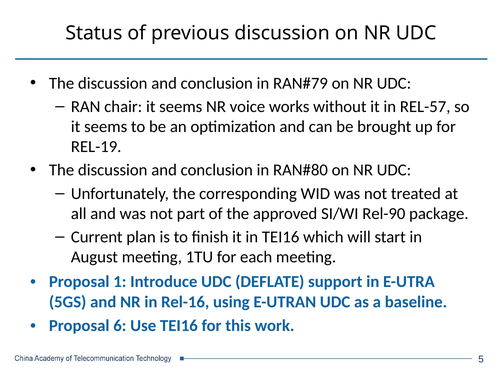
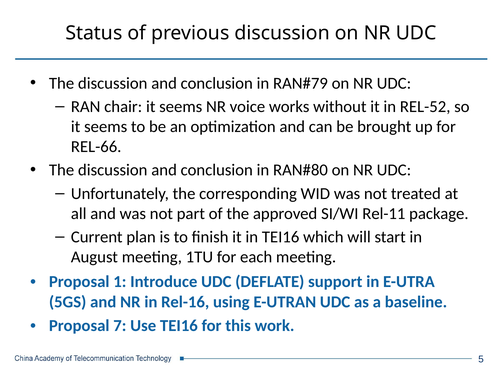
REL-57: REL-57 -> REL-52 (425, 107)
REL-19: REL-19 -> REL-66 (96, 147)
Rel-90: Rel-90 -> Rel-11 (384, 214)
6: 6 -> 7 (120, 326)
